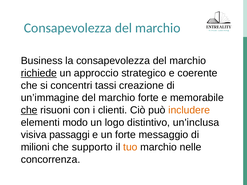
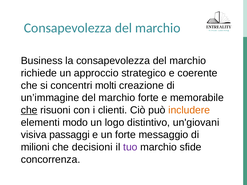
richiede underline: present -> none (39, 73)
tassi: tassi -> molti (106, 86)
un'inclusa: un'inclusa -> un'giovani (196, 123)
supporto: supporto -> decisioni (92, 147)
tuo colour: orange -> purple (130, 147)
nelle: nelle -> sfide (191, 147)
